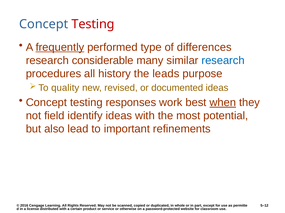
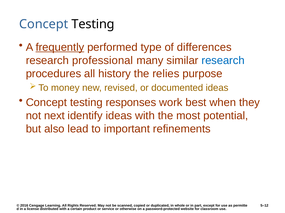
Testing colour: red -> black (93, 24)
considerable: considerable -> professional (103, 61)
leads: leads -> relies (166, 74)
quality: quality -> money (65, 88)
when underline: present -> none (223, 103)
field: field -> next (54, 116)
